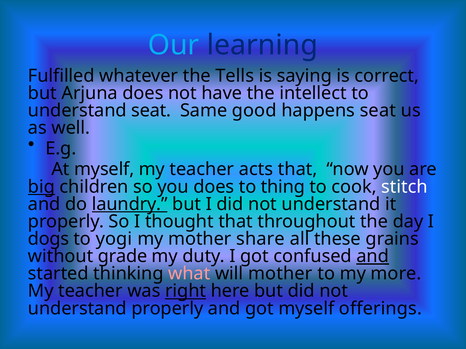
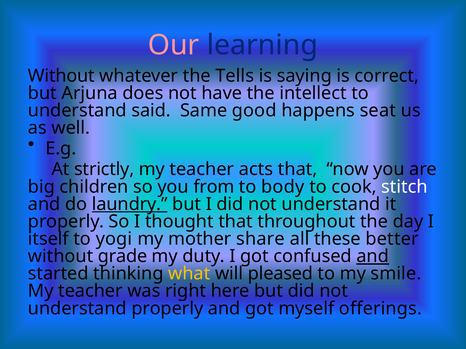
Our colour: light blue -> pink (174, 45)
Fulfilled: Fulfilled -> Without (61, 76)
understand seat: seat -> said (151, 111)
At myself: myself -> strictly (104, 170)
big underline: present -> none (41, 187)
you does: does -> from (214, 187)
thing: thing -> body (283, 187)
dogs: dogs -> itself (48, 239)
grains: grains -> better (392, 239)
what colour: pink -> yellow (189, 274)
will mother: mother -> pleased (281, 274)
more: more -> smile (396, 274)
right underline: present -> none (186, 291)
